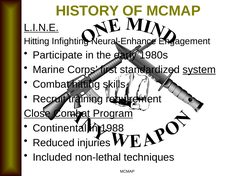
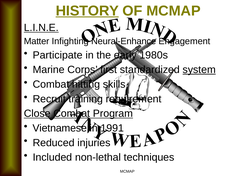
HISTORY underline: none -> present (87, 11)
Hitting: Hitting -> Matter (37, 41)
Continental: Continental -> Vietnamese (60, 128)
1988: 1988 -> 1991 (112, 128)
